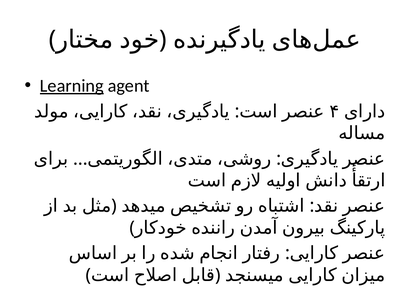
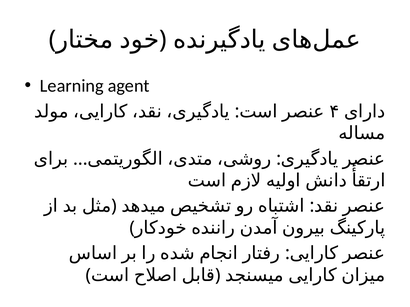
Learning underline: present -> none (72, 86)
